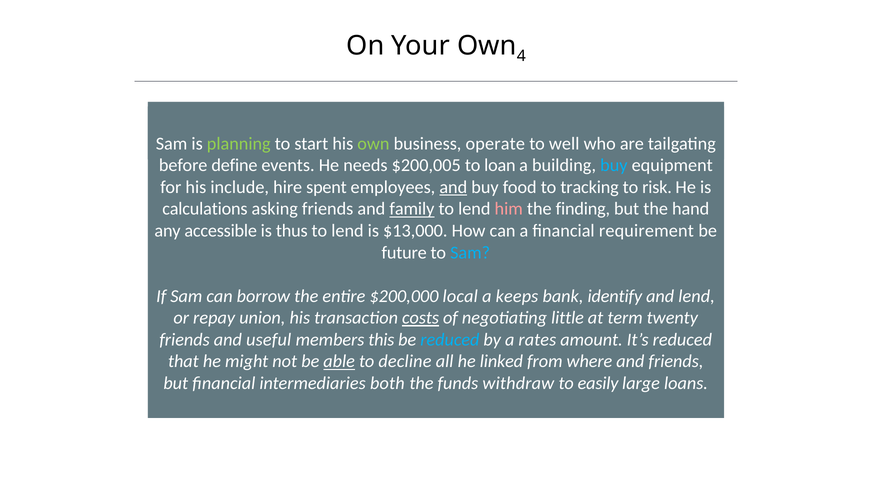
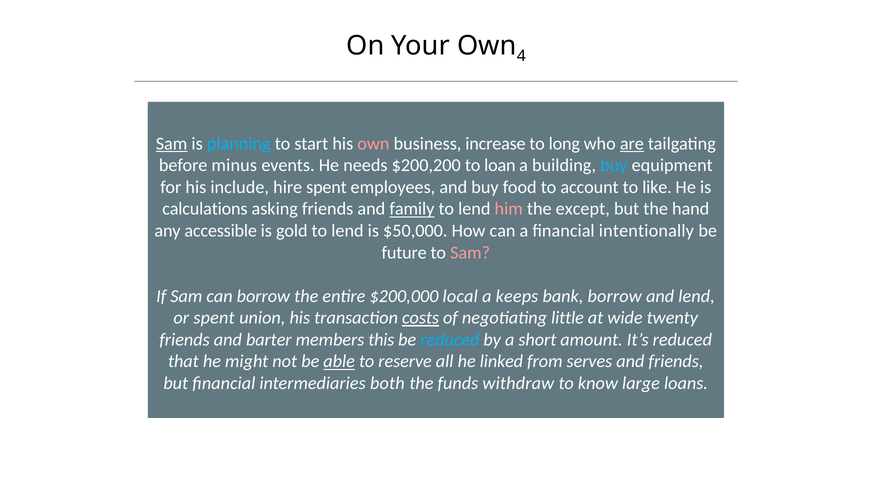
Sam underline: none -> present (172, 144)
planning colour: light green -> light blue (239, 144)
own colour: light green -> pink (373, 144)
operate: operate -> increase (495, 144)
well: well -> long (564, 144)
are underline: none -> present (632, 144)
define: define -> minus (234, 166)
$200,005: $200,005 -> $200,200 (426, 166)
and underline: present -> none (453, 187)
tracking: tracking -> account (590, 187)
risk: risk -> like (657, 187)
finding: finding -> except (583, 209)
thus: thus -> gold (292, 231)
$13,000: $13,000 -> $50,000 (415, 231)
requirement: requirement -> intentionally (646, 231)
Sam colour: light blue -> pink (470, 253)
bank identify: identify -> borrow (615, 296)
or repay: repay -> spent (214, 318)
term: term -> wide (625, 318)
useful: useful -> barter (269, 340)
rates: rates -> short (537, 340)
decline: decline -> reserve (405, 362)
where: where -> serves (589, 362)
easily: easily -> know (598, 384)
